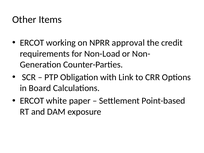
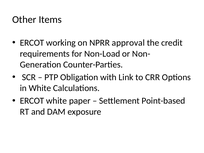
in Board: Board -> White (40, 88)
